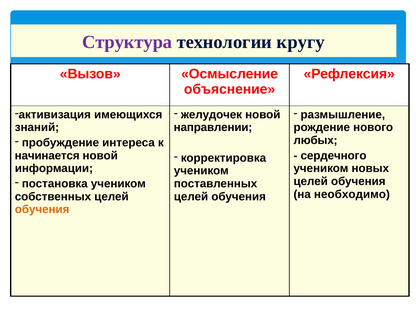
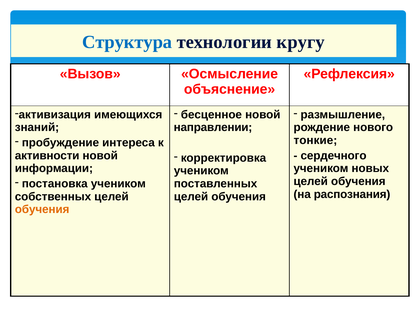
Структура colour: purple -> blue (127, 42)
желудочек: желудочек -> бесценное (211, 115)
любых: любых -> тонкие (315, 140)
начинается: начинается -> активности (47, 156)
необходимо: необходимо -> распознания (352, 194)
